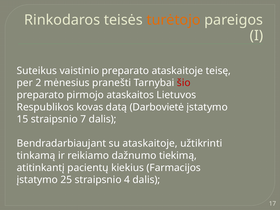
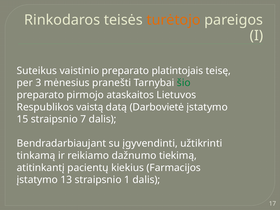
preparato ataskaitoje: ataskaitoje -> platintojais (177, 71)
2: 2 -> 3 (38, 83)
šio colour: red -> green (184, 83)
kovas: kovas -> vaistą (90, 107)
su ataskaitoje: ataskaitoje -> įgyvendinti (150, 143)
25: 25 -> 13 (66, 180)
4: 4 -> 1 (127, 180)
